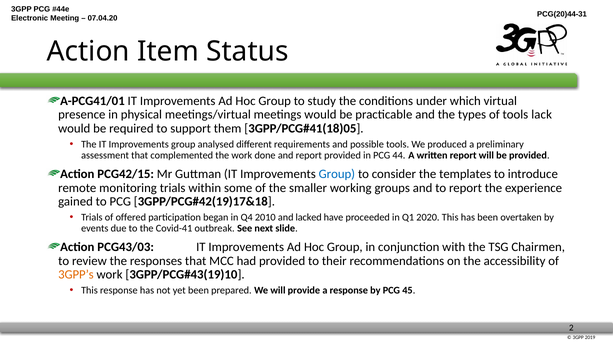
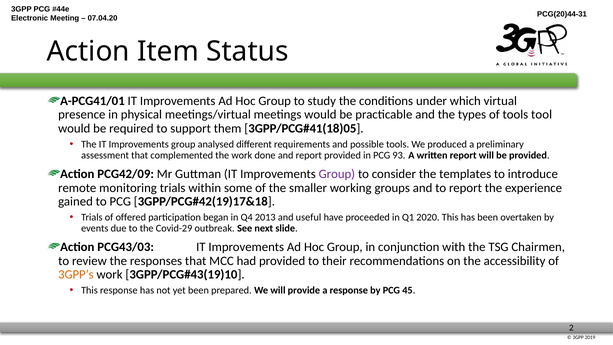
lack: lack -> tool (542, 115)
44: 44 -> 93 (399, 155)
PCG42/15: PCG42/15 -> PCG42/09 (126, 174)
Group colour: blue -> purple (337, 174)
2010: 2010 -> 2013 (265, 217)
lacked: lacked -> useful (308, 217)
Covid-41: Covid-41 -> Covid-29 (174, 228)
